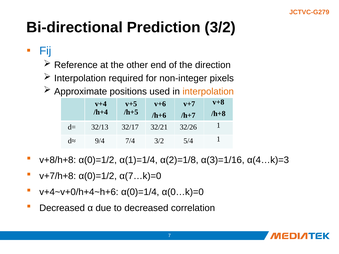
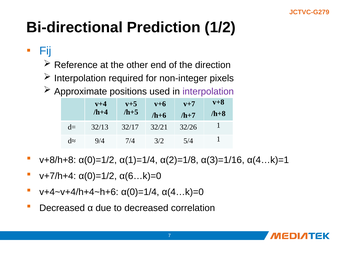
Prediction 3/2: 3/2 -> 1/2 (220, 27)
interpolation colour: orange -> purple (208, 91)
α(4…k)=3: α(4…k)=3 -> α(4…k)=1 (268, 160)
v+7/h+8: v+7/h+8 -> v+7/h+4 (58, 176)
α(7…k)=0: α(7…k)=0 -> α(6…k)=0 (140, 176)
v+4~v+0/h+4~h+6: v+4~v+0/h+4~h+6 -> v+4~v+4/h+4~h+6 (79, 192)
α(0…k)=0: α(0…k)=0 -> α(4…k)=0 (183, 192)
